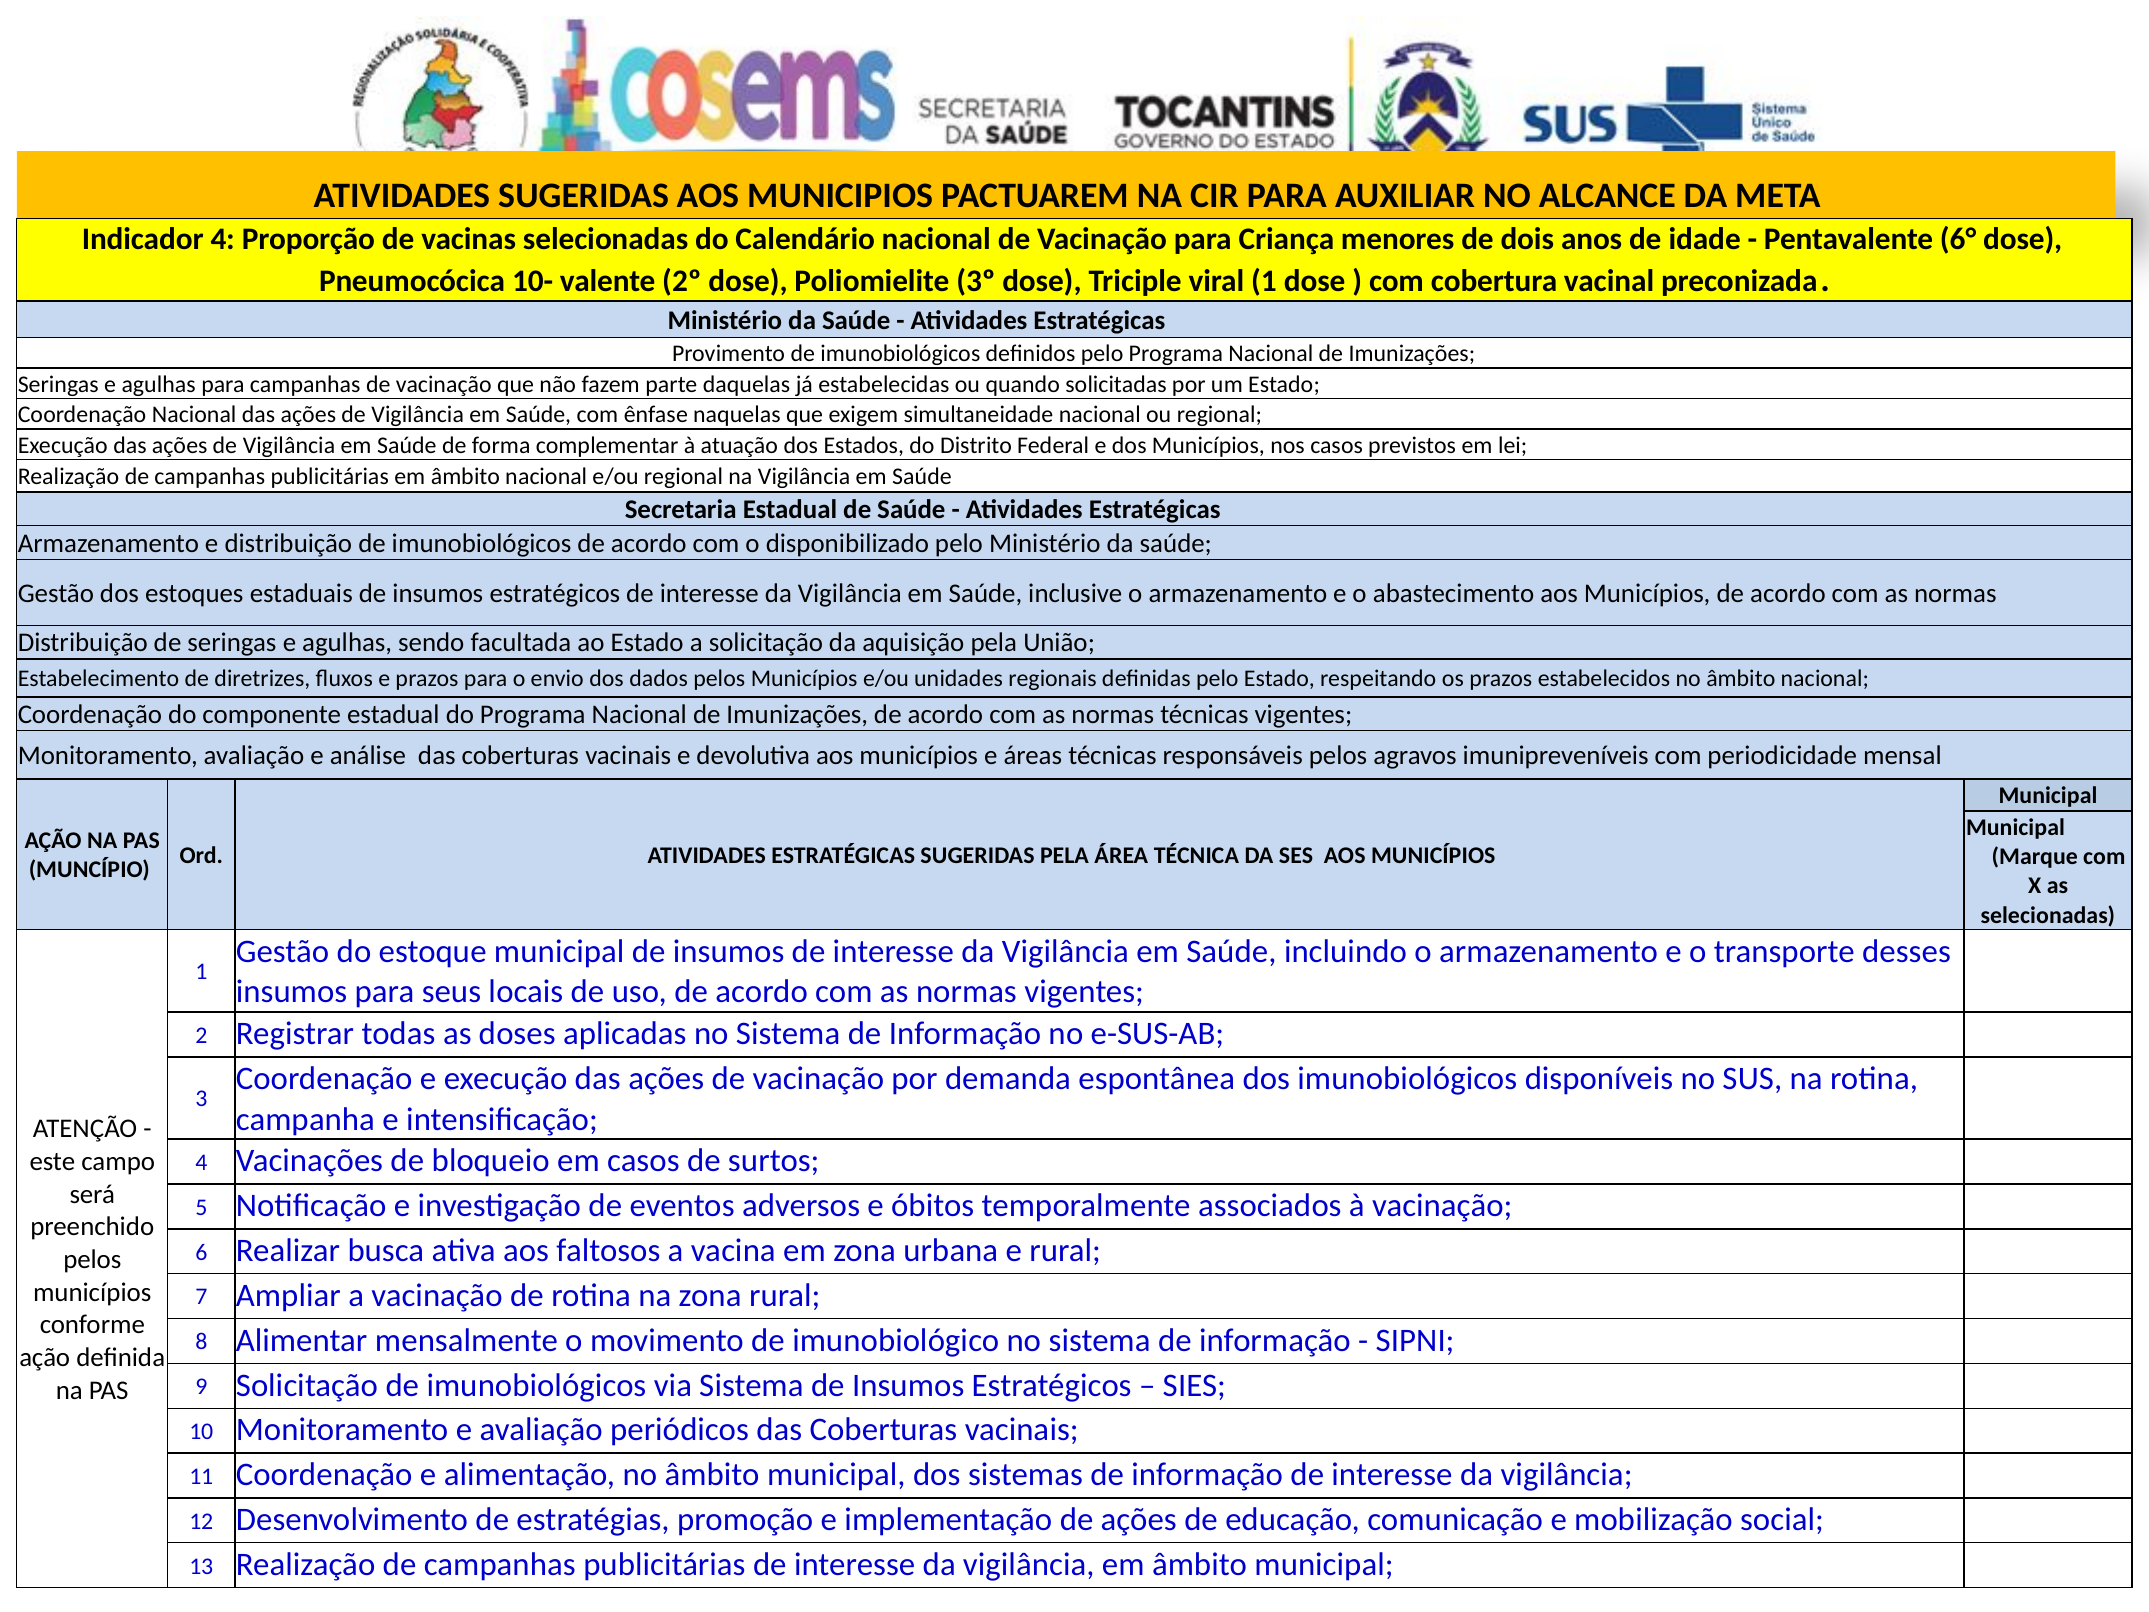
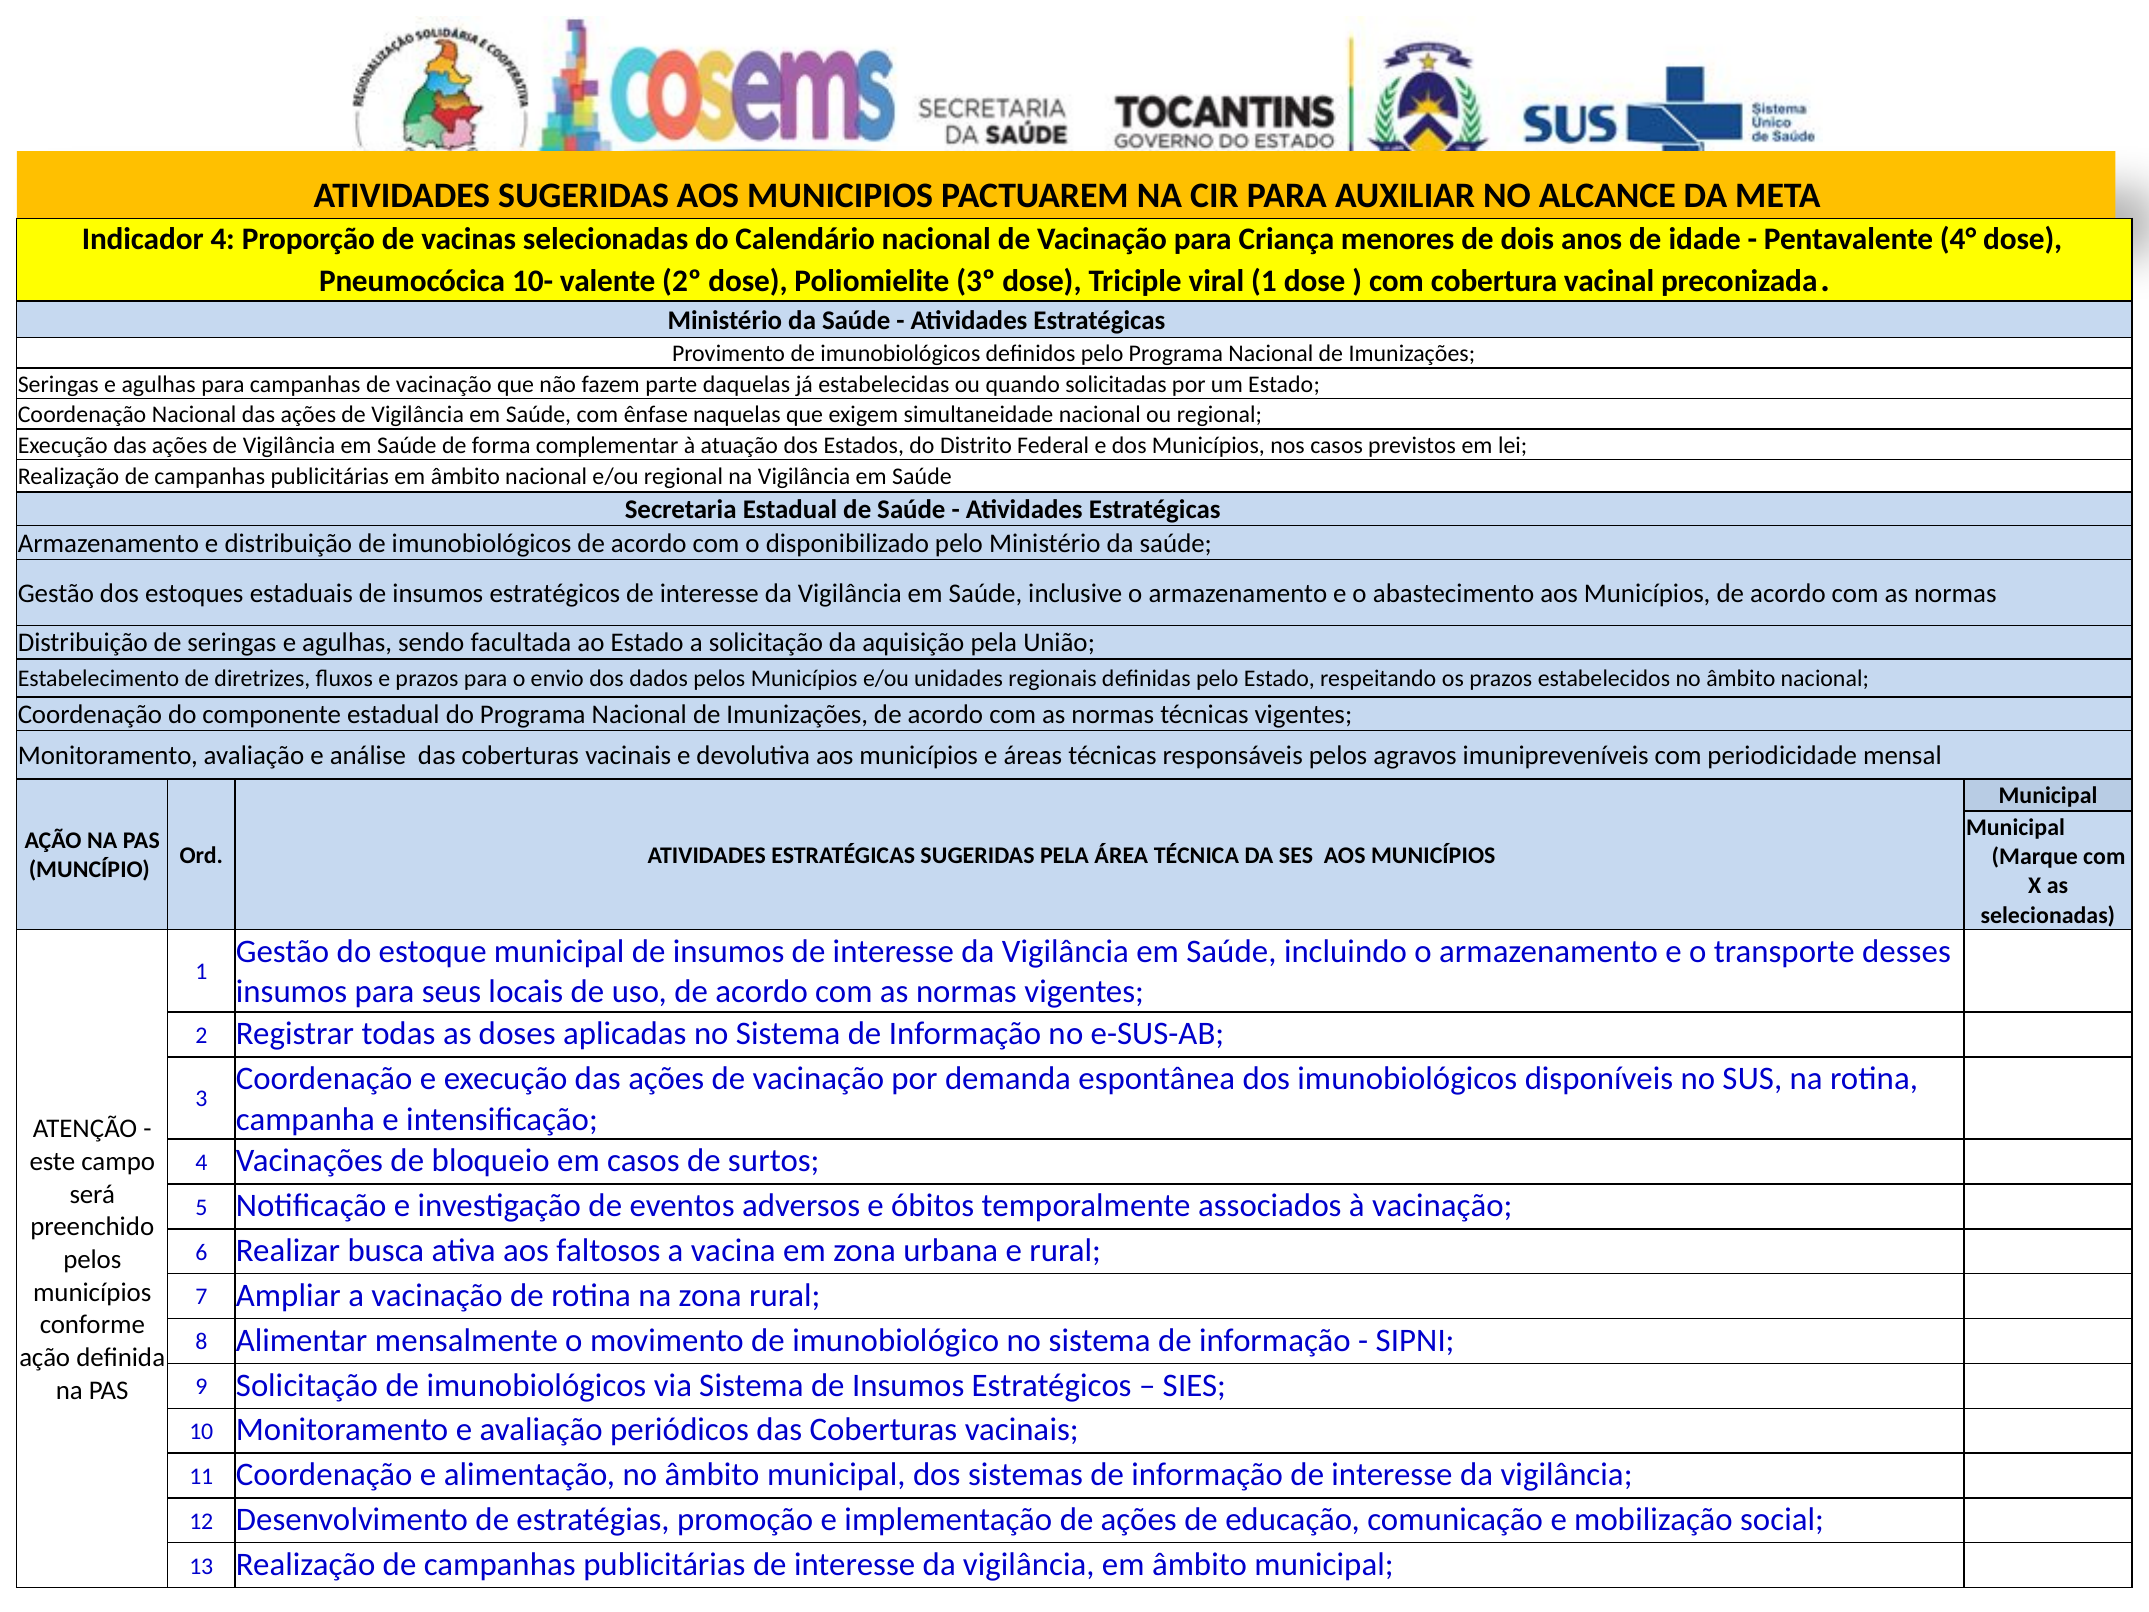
6°: 6° -> 4° (1958, 239)
